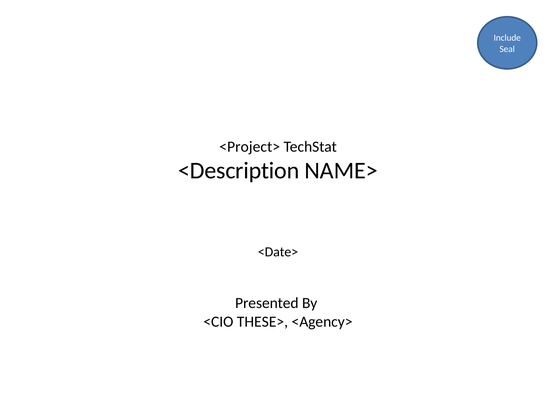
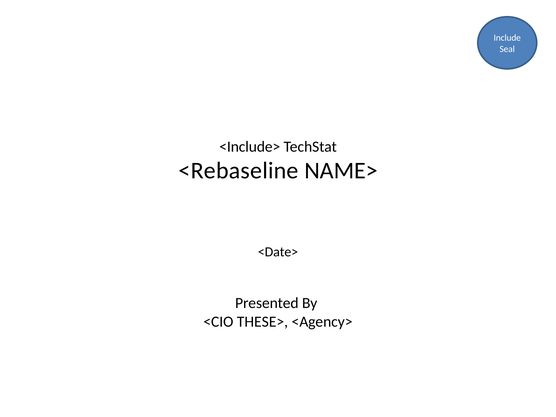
<Project>: <Project> -> <Include> (250, 147)
<Description: <Description -> <Rebaseline (239, 171)
